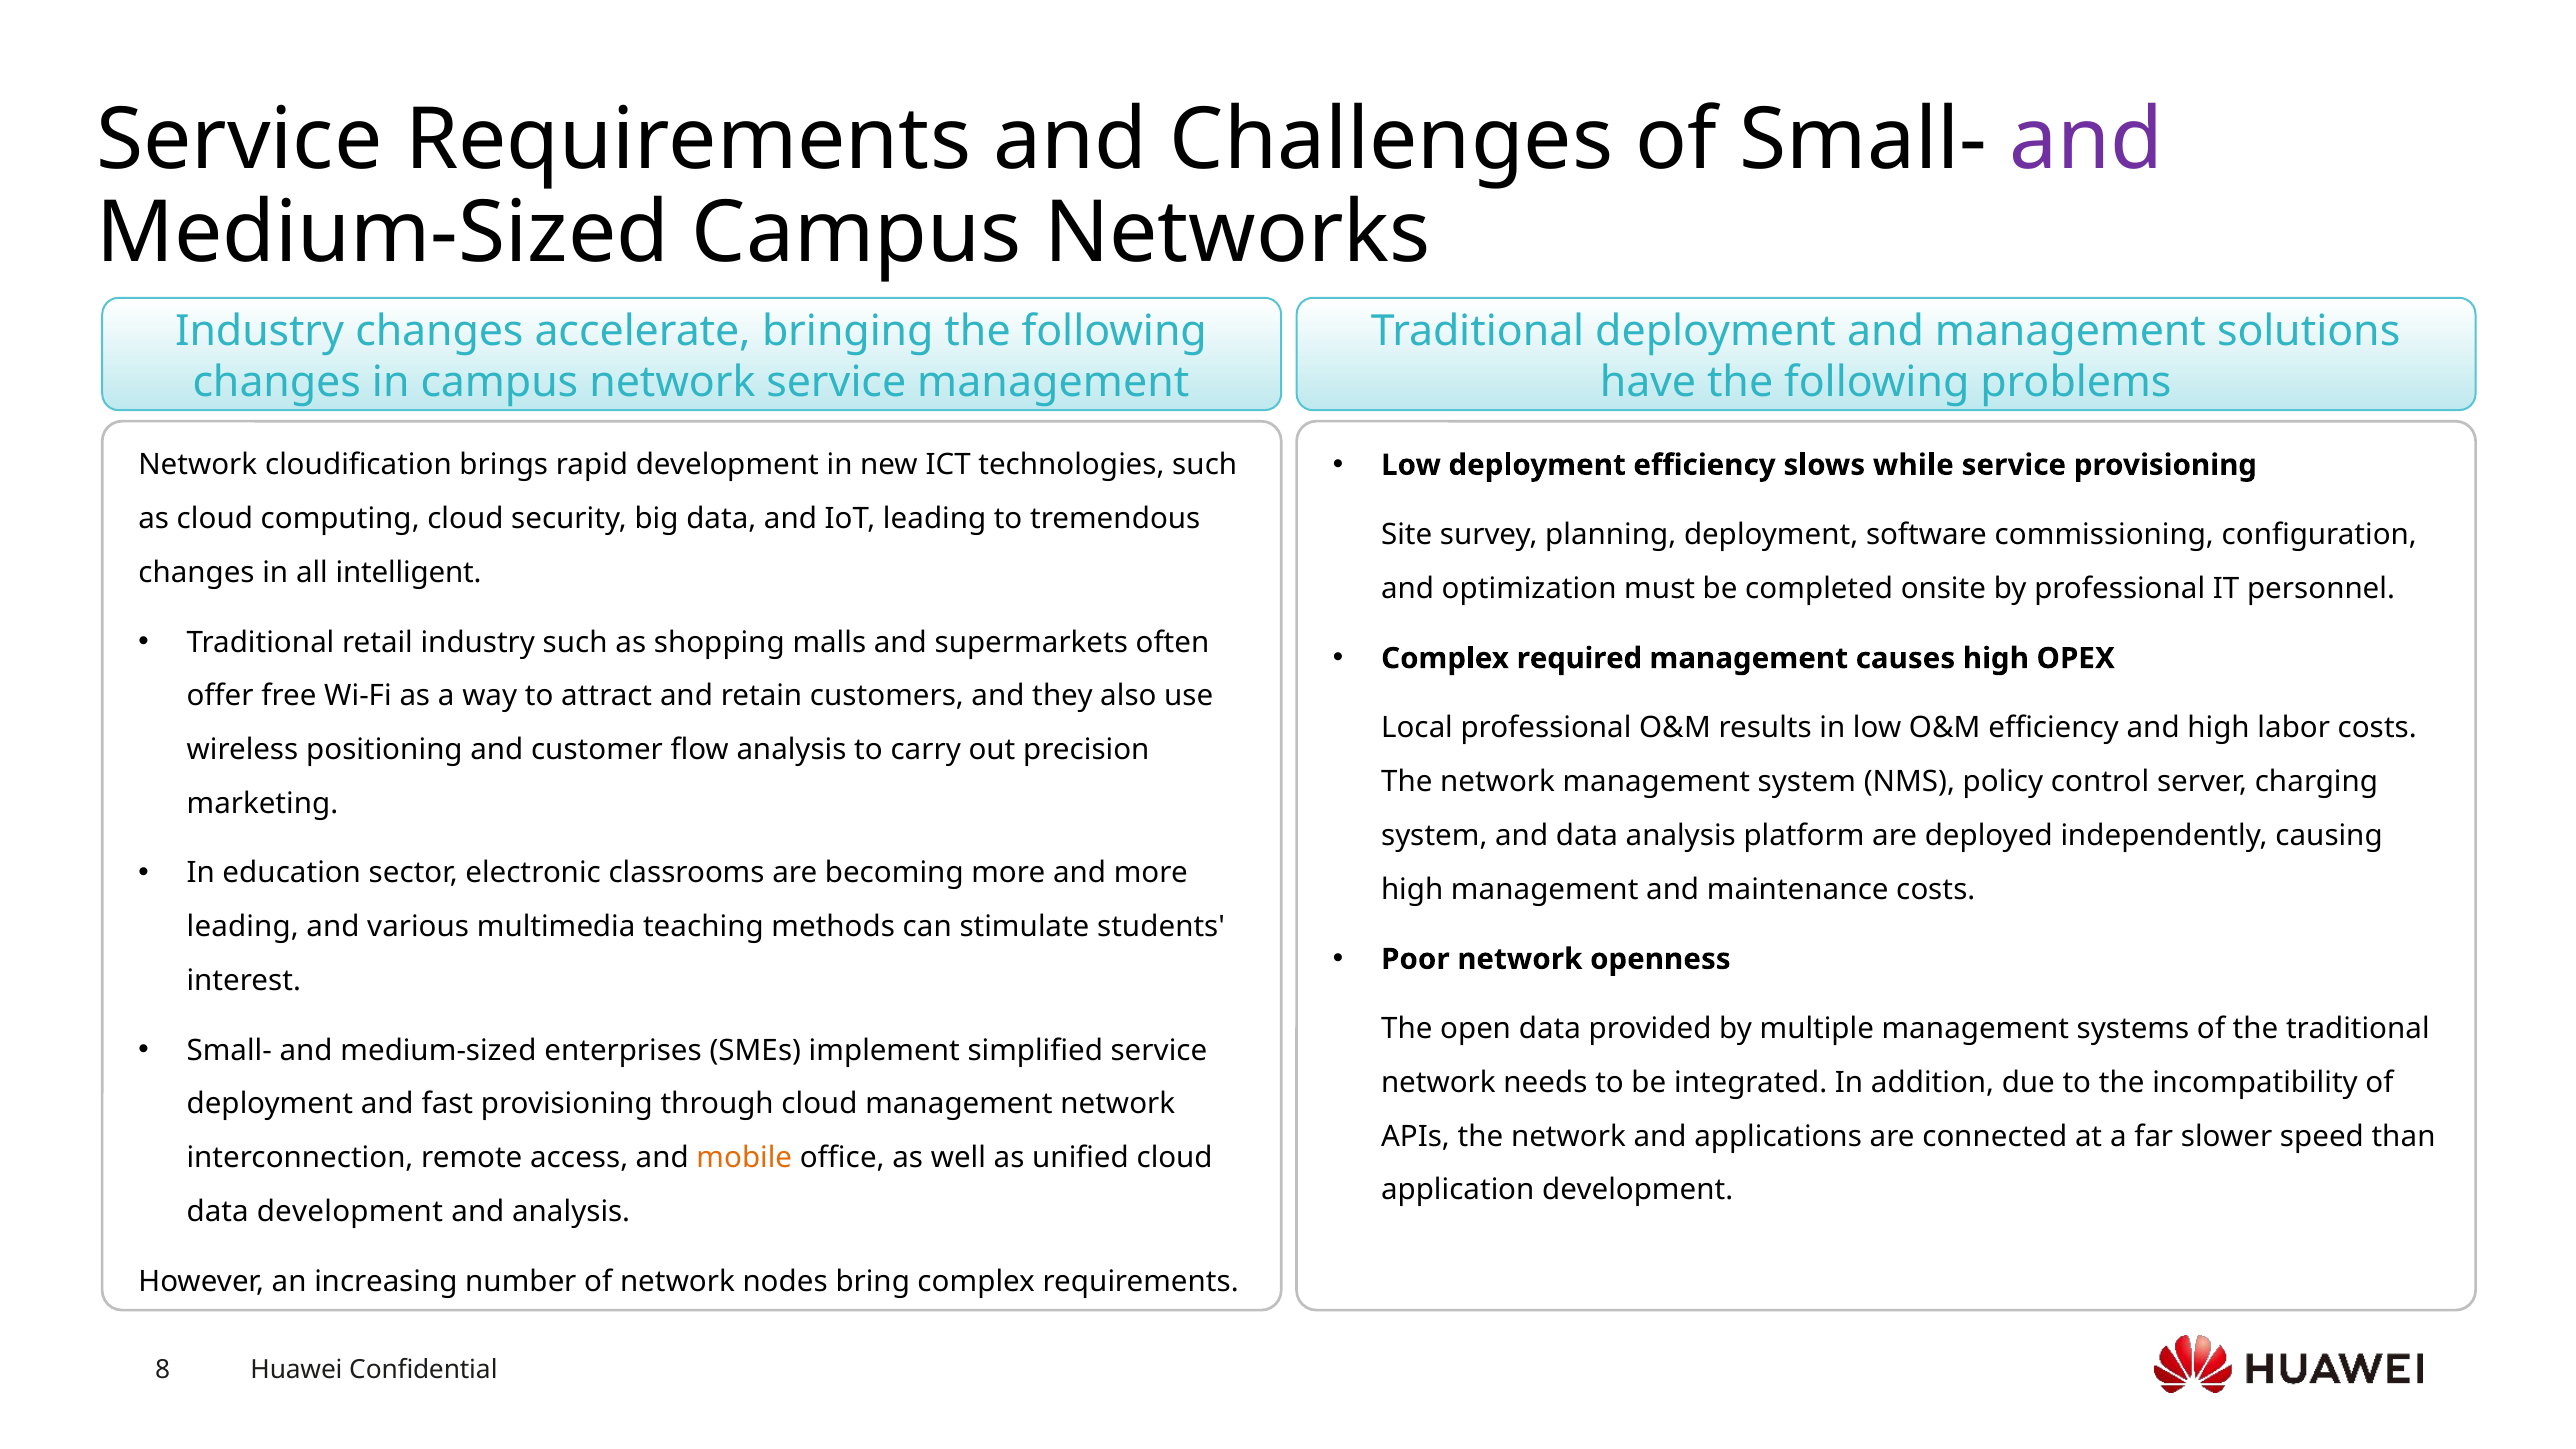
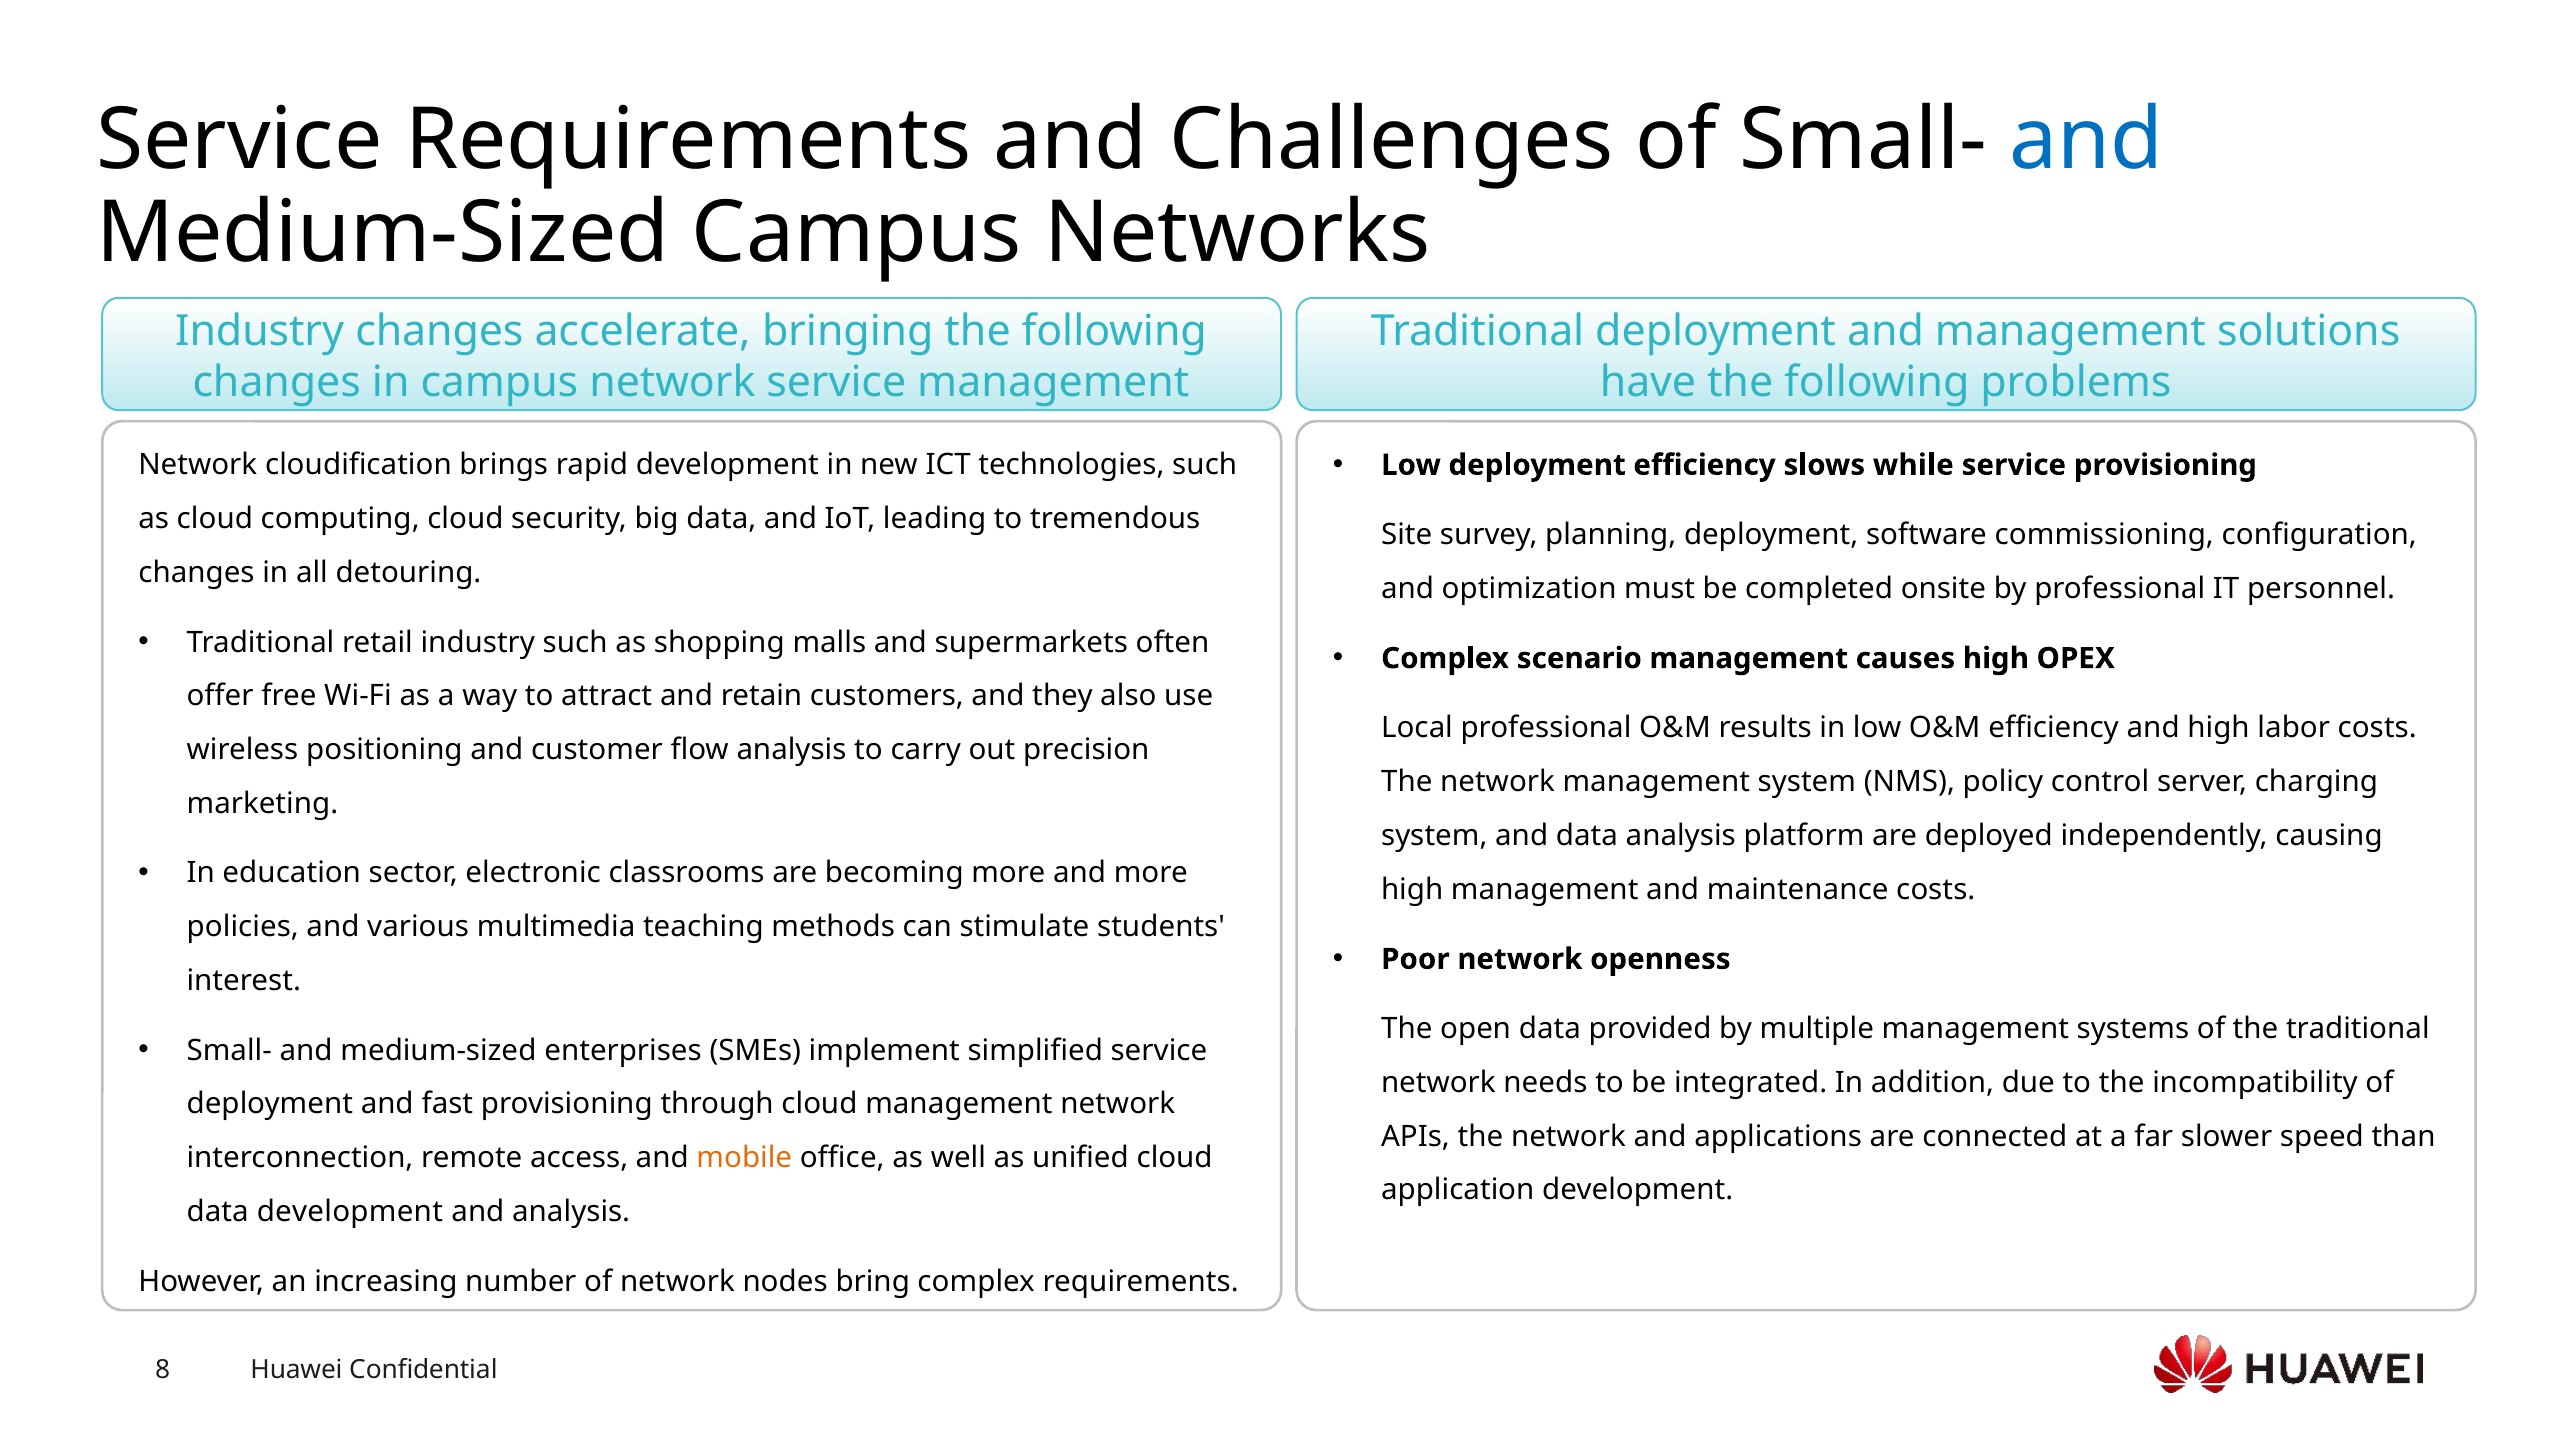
and colour: purple -> blue (2087, 140)
intelligent: intelligent -> detouring (408, 572)
required: required -> scenario (1579, 658)
leading: leading -> policies (243, 927)
